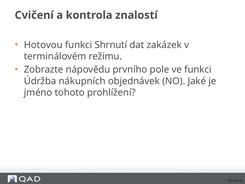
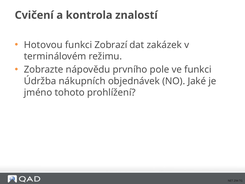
Shrnutí: Shrnutí -> Zobrazí (111, 45)
